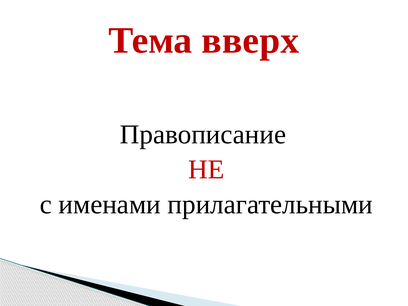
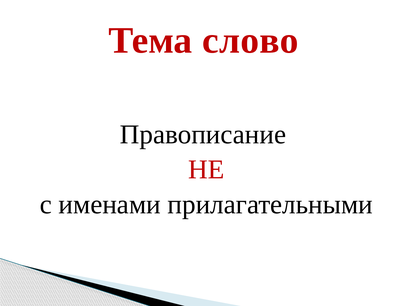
вверх: вверх -> слово (250, 40)
